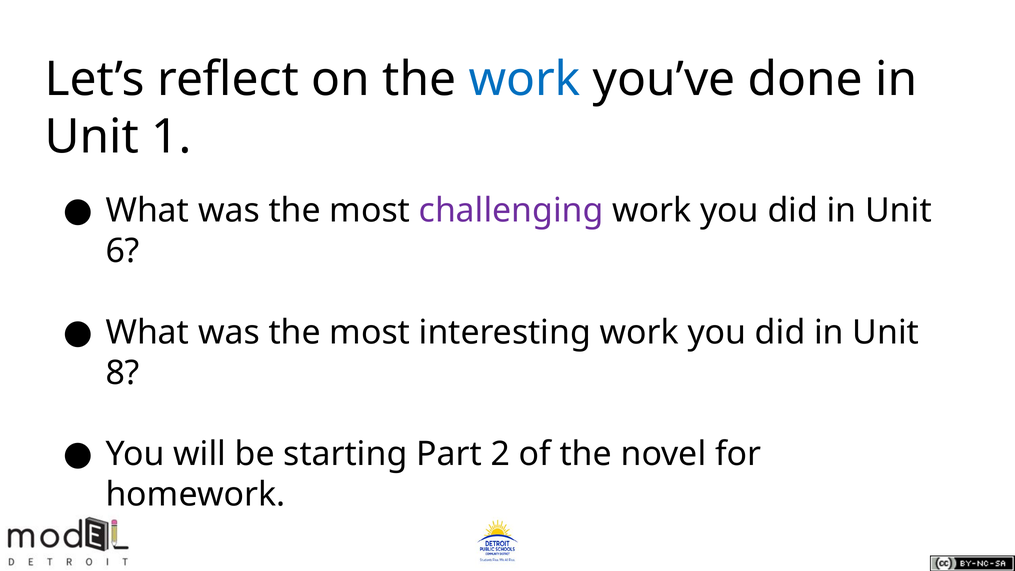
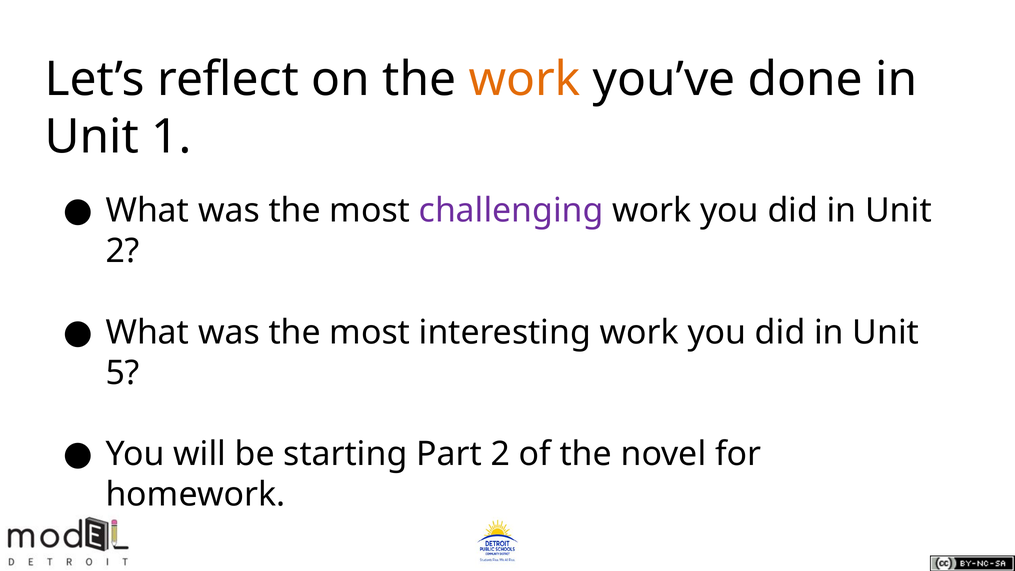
work colour: blue -> orange (525, 79)
6: 6 -> 2 (123, 251)
8: 8 -> 5 (123, 373)
